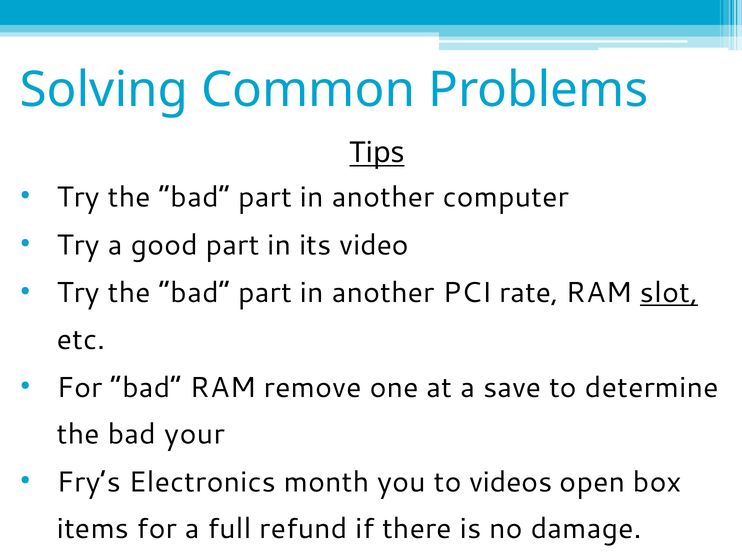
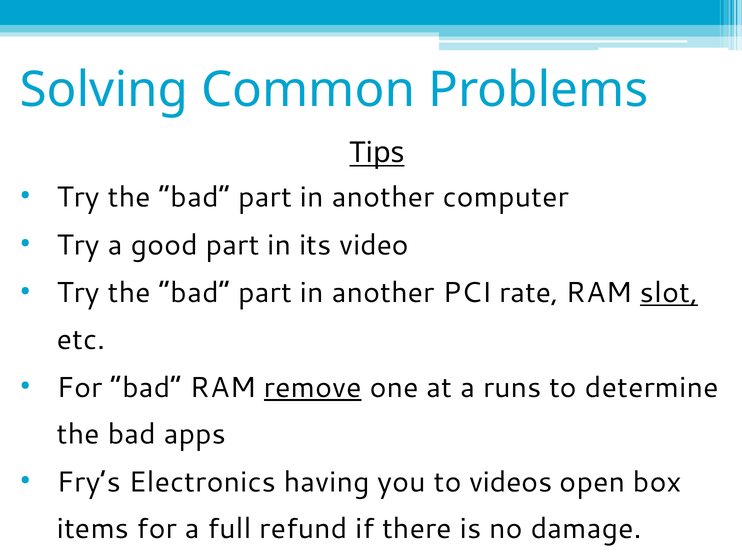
remove underline: none -> present (313, 388)
save: save -> runs (512, 388)
your: your -> apps (195, 435)
month: month -> having (327, 483)
